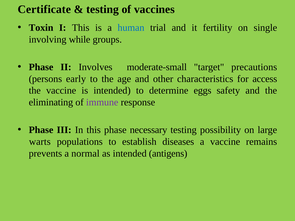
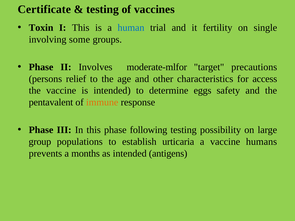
while: while -> some (79, 40)
moderate-small: moderate-small -> moderate-mlfor (157, 67)
early: early -> relief (76, 79)
eliminating: eliminating -> pentavalent (51, 102)
immune colour: purple -> orange (102, 102)
necessary: necessary -> following (149, 130)
warts: warts -> group (40, 142)
diseases: diseases -> urticaria (178, 142)
remains: remains -> humans (261, 142)
normal: normal -> months (86, 154)
